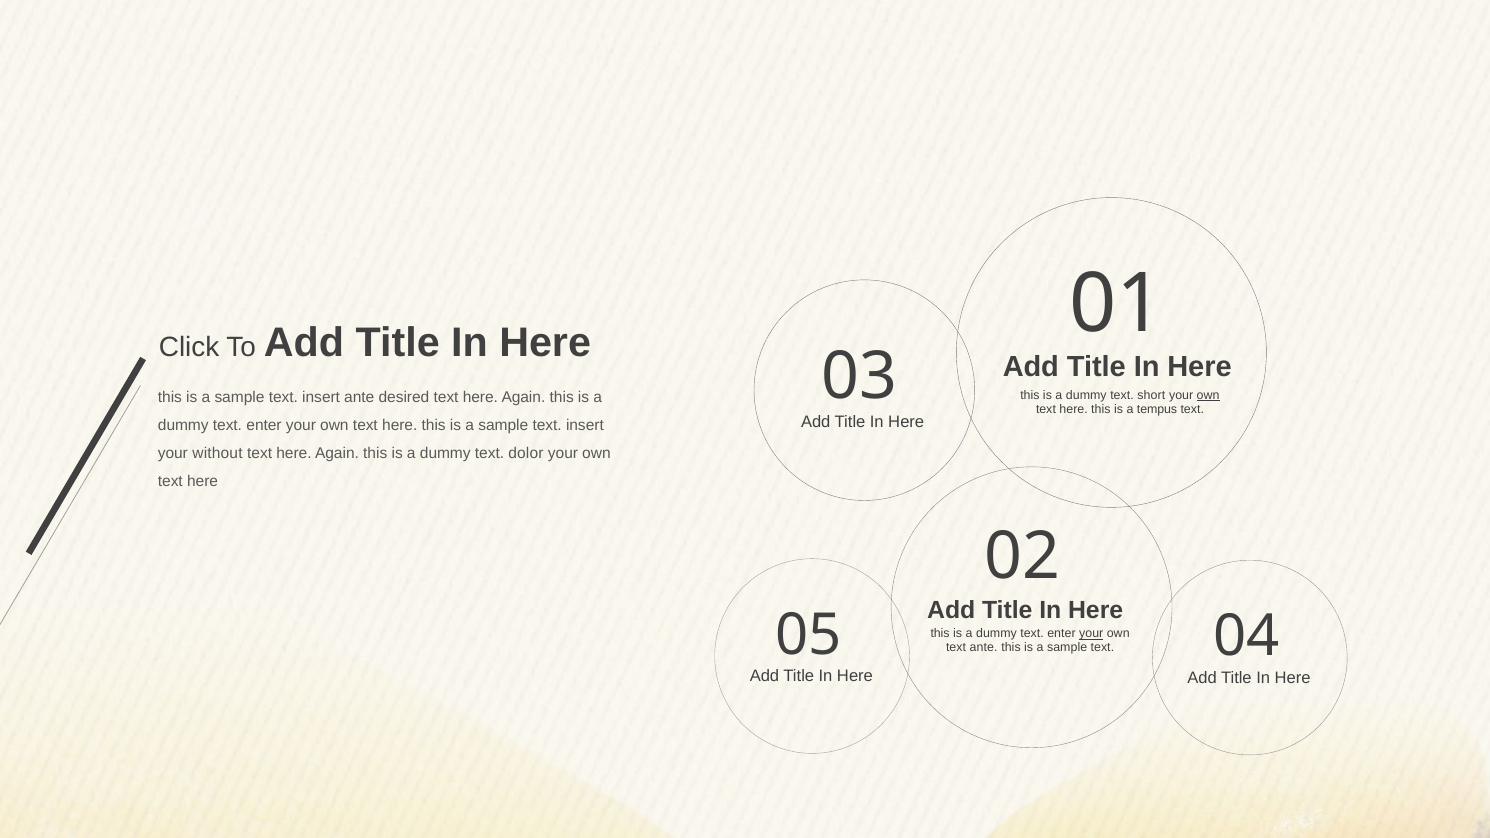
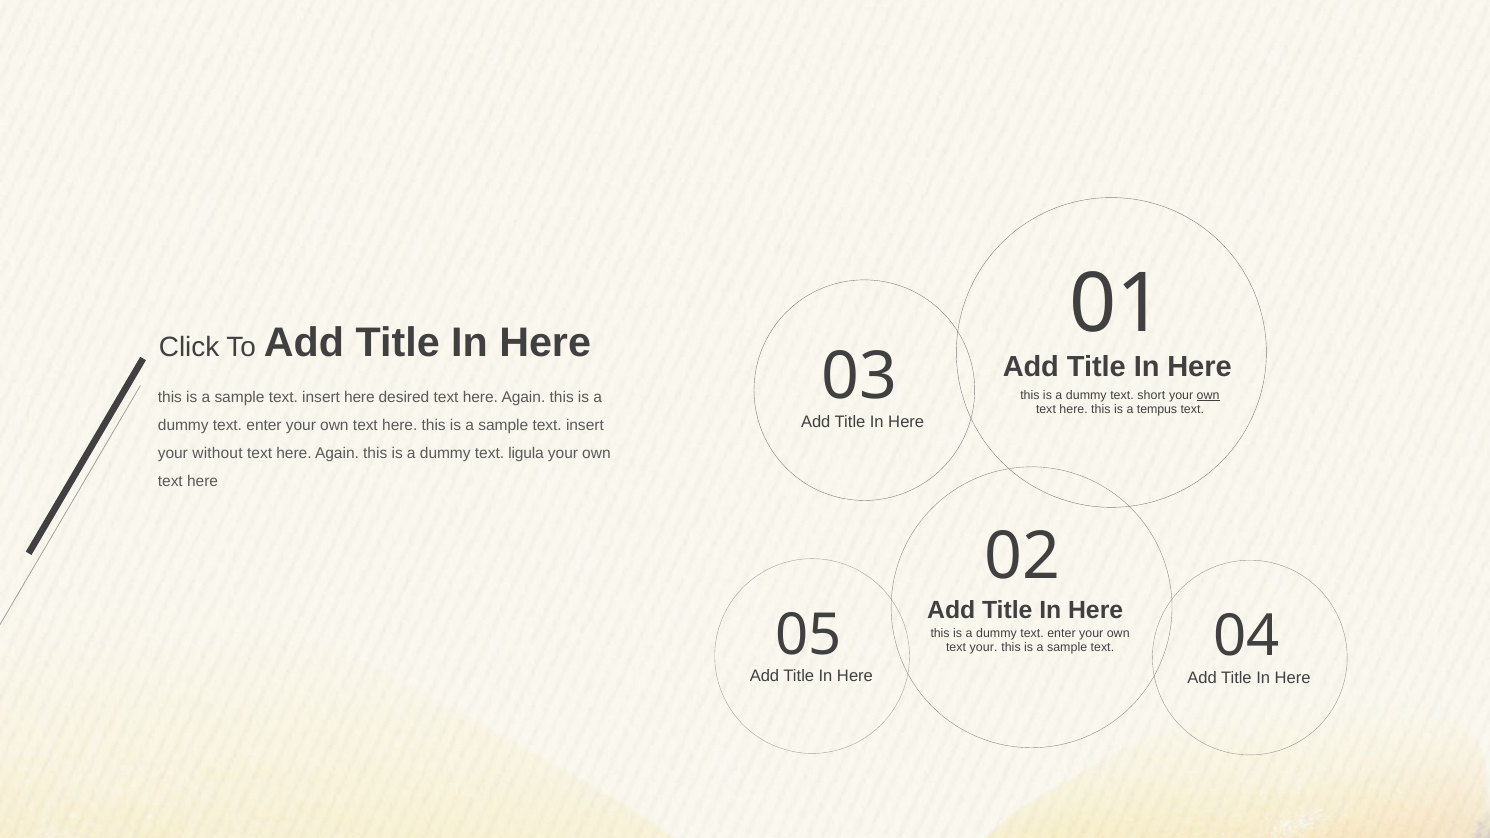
insert ante: ante -> here (359, 398)
dolor: dolor -> ligula (526, 454)
your underline: present -> none (1091, 634)
text ante: ante -> your (984, 648)
